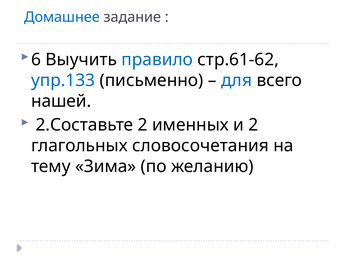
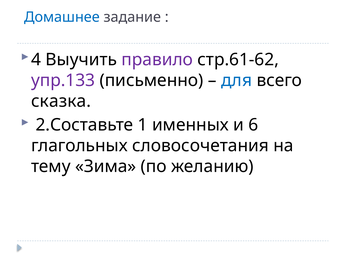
6: 6 -> 4 (36, 59)
правило colour: blue -> purple (157, 59)
упр.133 colour: blue -> purple (63, 80)
нашей: нашей -> сказка (61, 101)
2.Составьте 2: 2 -> 1 (143, 125)
и 2: 2 -> 6 (253, 125)
